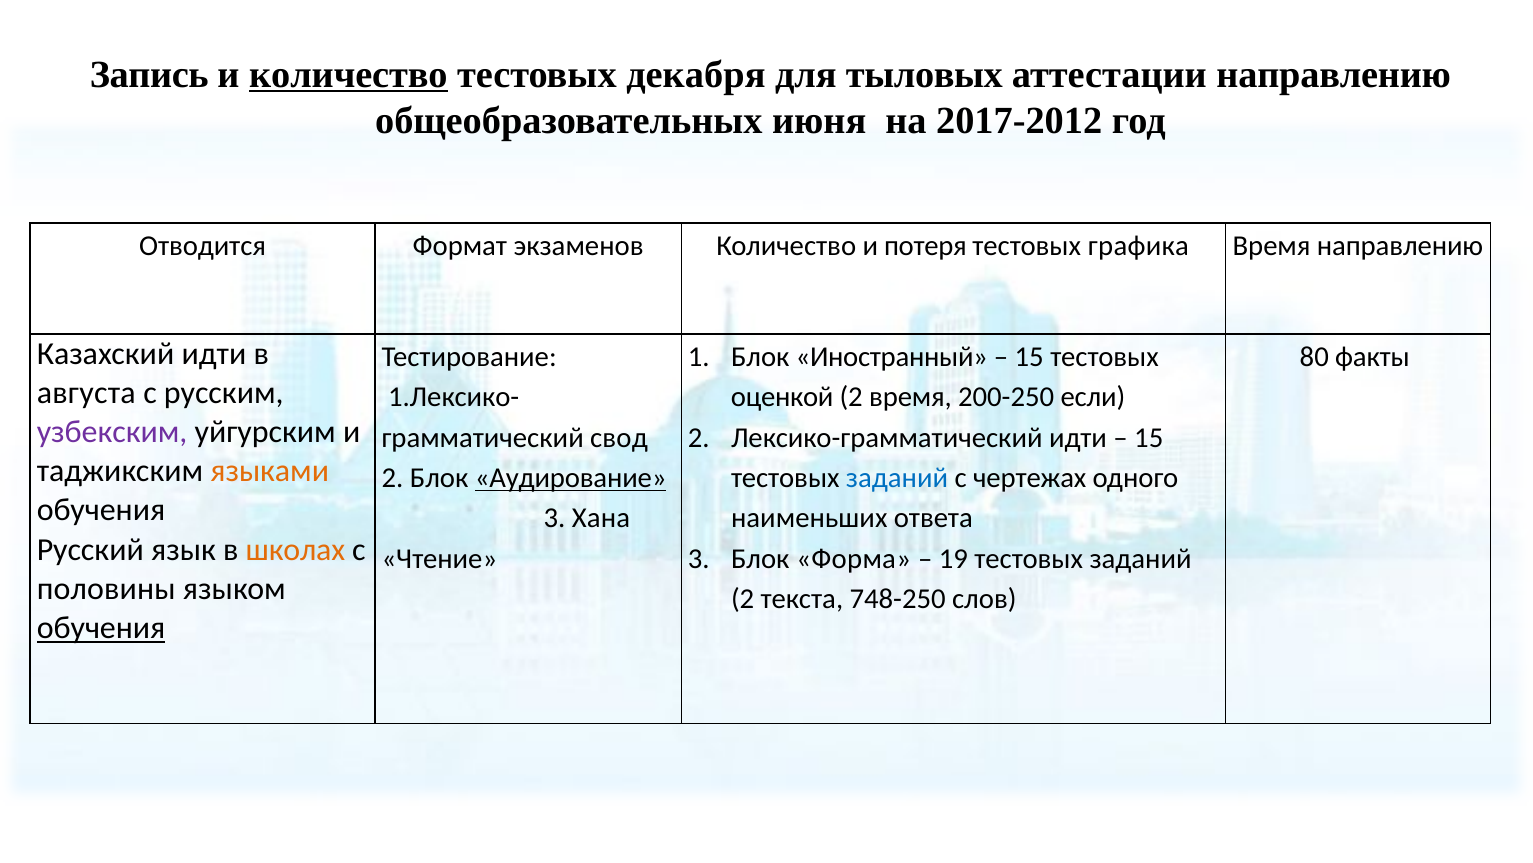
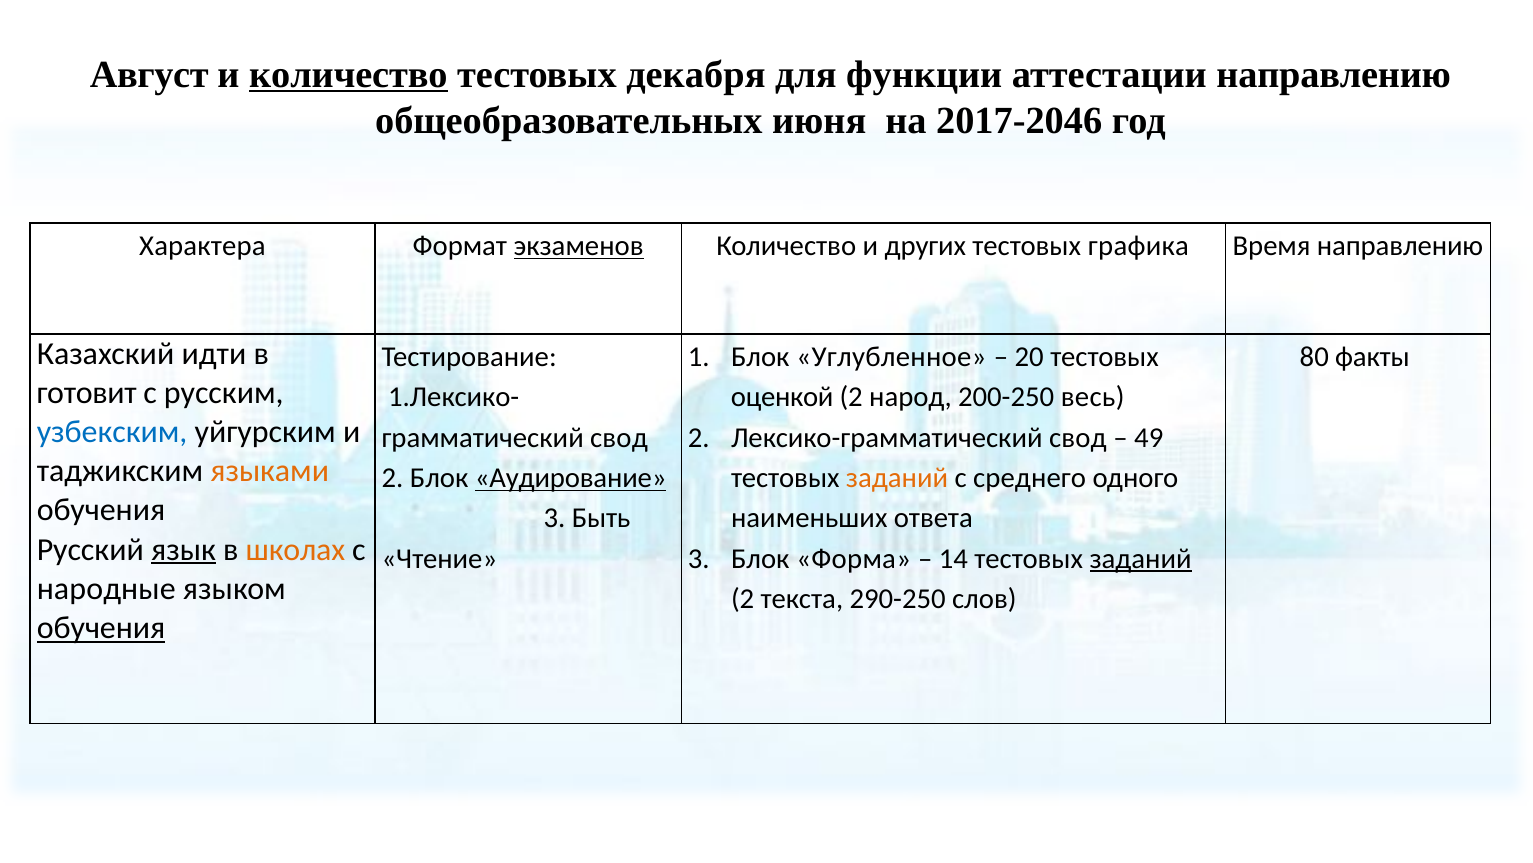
Запись: Запись -> Август (149, 75)
тыловых: тыловых -> функции (924, 75)
2017-2012: 2017-2012 -> 2017-2046 (1019, 121)
Отводится: Отводится -> Характера (202, 246)
экзаменов underline: none -> present (579, 246)
потеря: потеря -> других (925, 246)
Иностранный: Иностранный -> Углубленное (891, 357)
15: 15 -> 20 (1029, 357)
августа: августа -> готовит (87, 393)
2 время: время -> народ (910, 397)
если: если -> весь (1093, 397)
узбекским colour: purple -> blue (112, 432)
Лексико-грамматический идти: идти -> свод (1078, 437)
15: 15 -> 49 (1149, 437)
заданий colour: blue -> orange (897, 478)
чертежах: чертежах -> среднего (1030, 478)
Хана: Хана -> Быть (601, 518)
язык underline: none -> present (184, 549)
19: 19 -> 14 (953, 558)
заданий underline: none -> present (1141, 558)
половины: половины -> народные (106, 588)
748-250: 748-250 -> 290-250 (898, 599)
